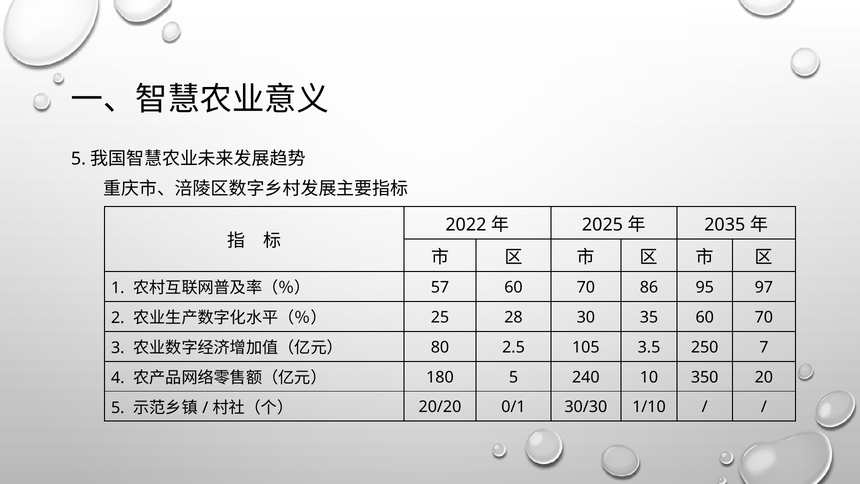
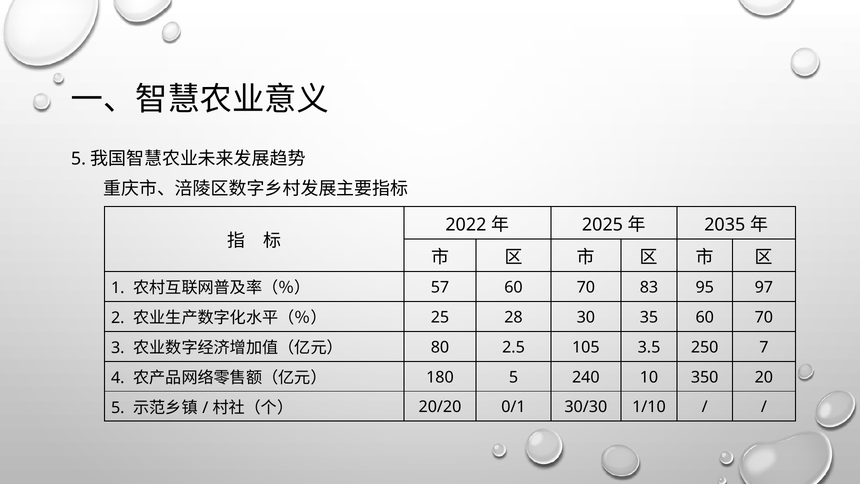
86: 86 -> 83 (649, 287)
